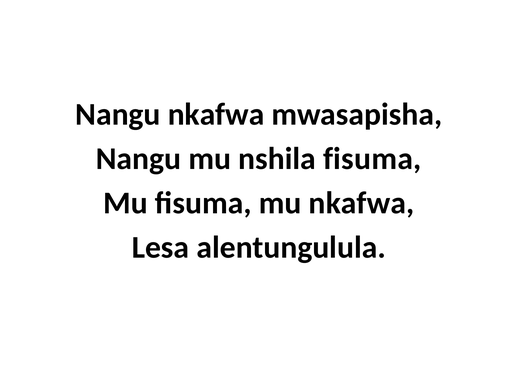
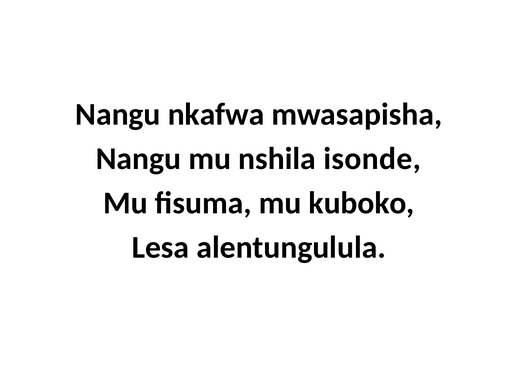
nshila fisuma: fisuma -> isonde (372, 159)
mu nkafwa: nkafwa -> kuboko (362, 203)
